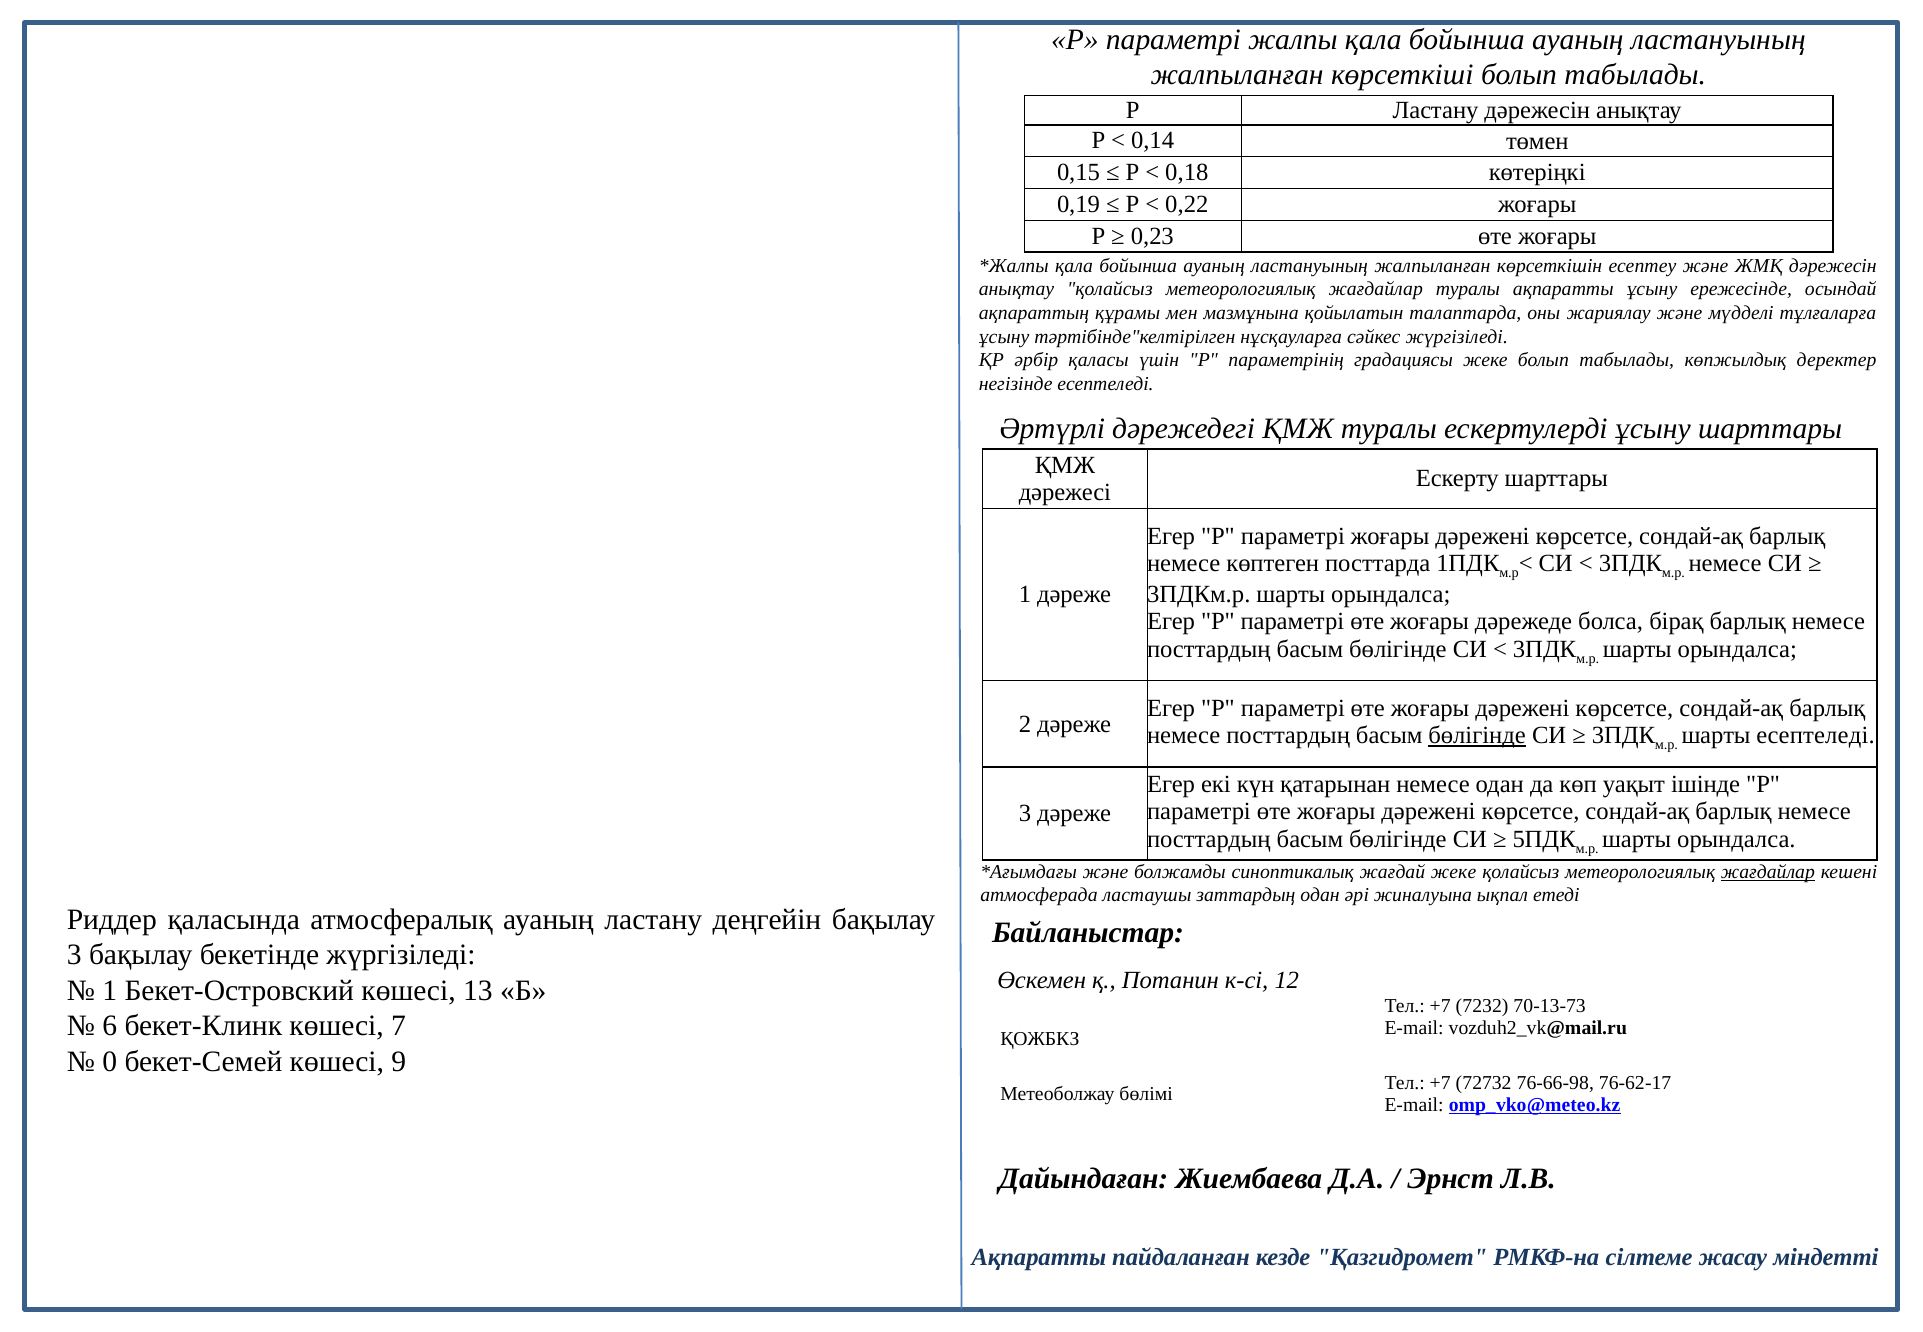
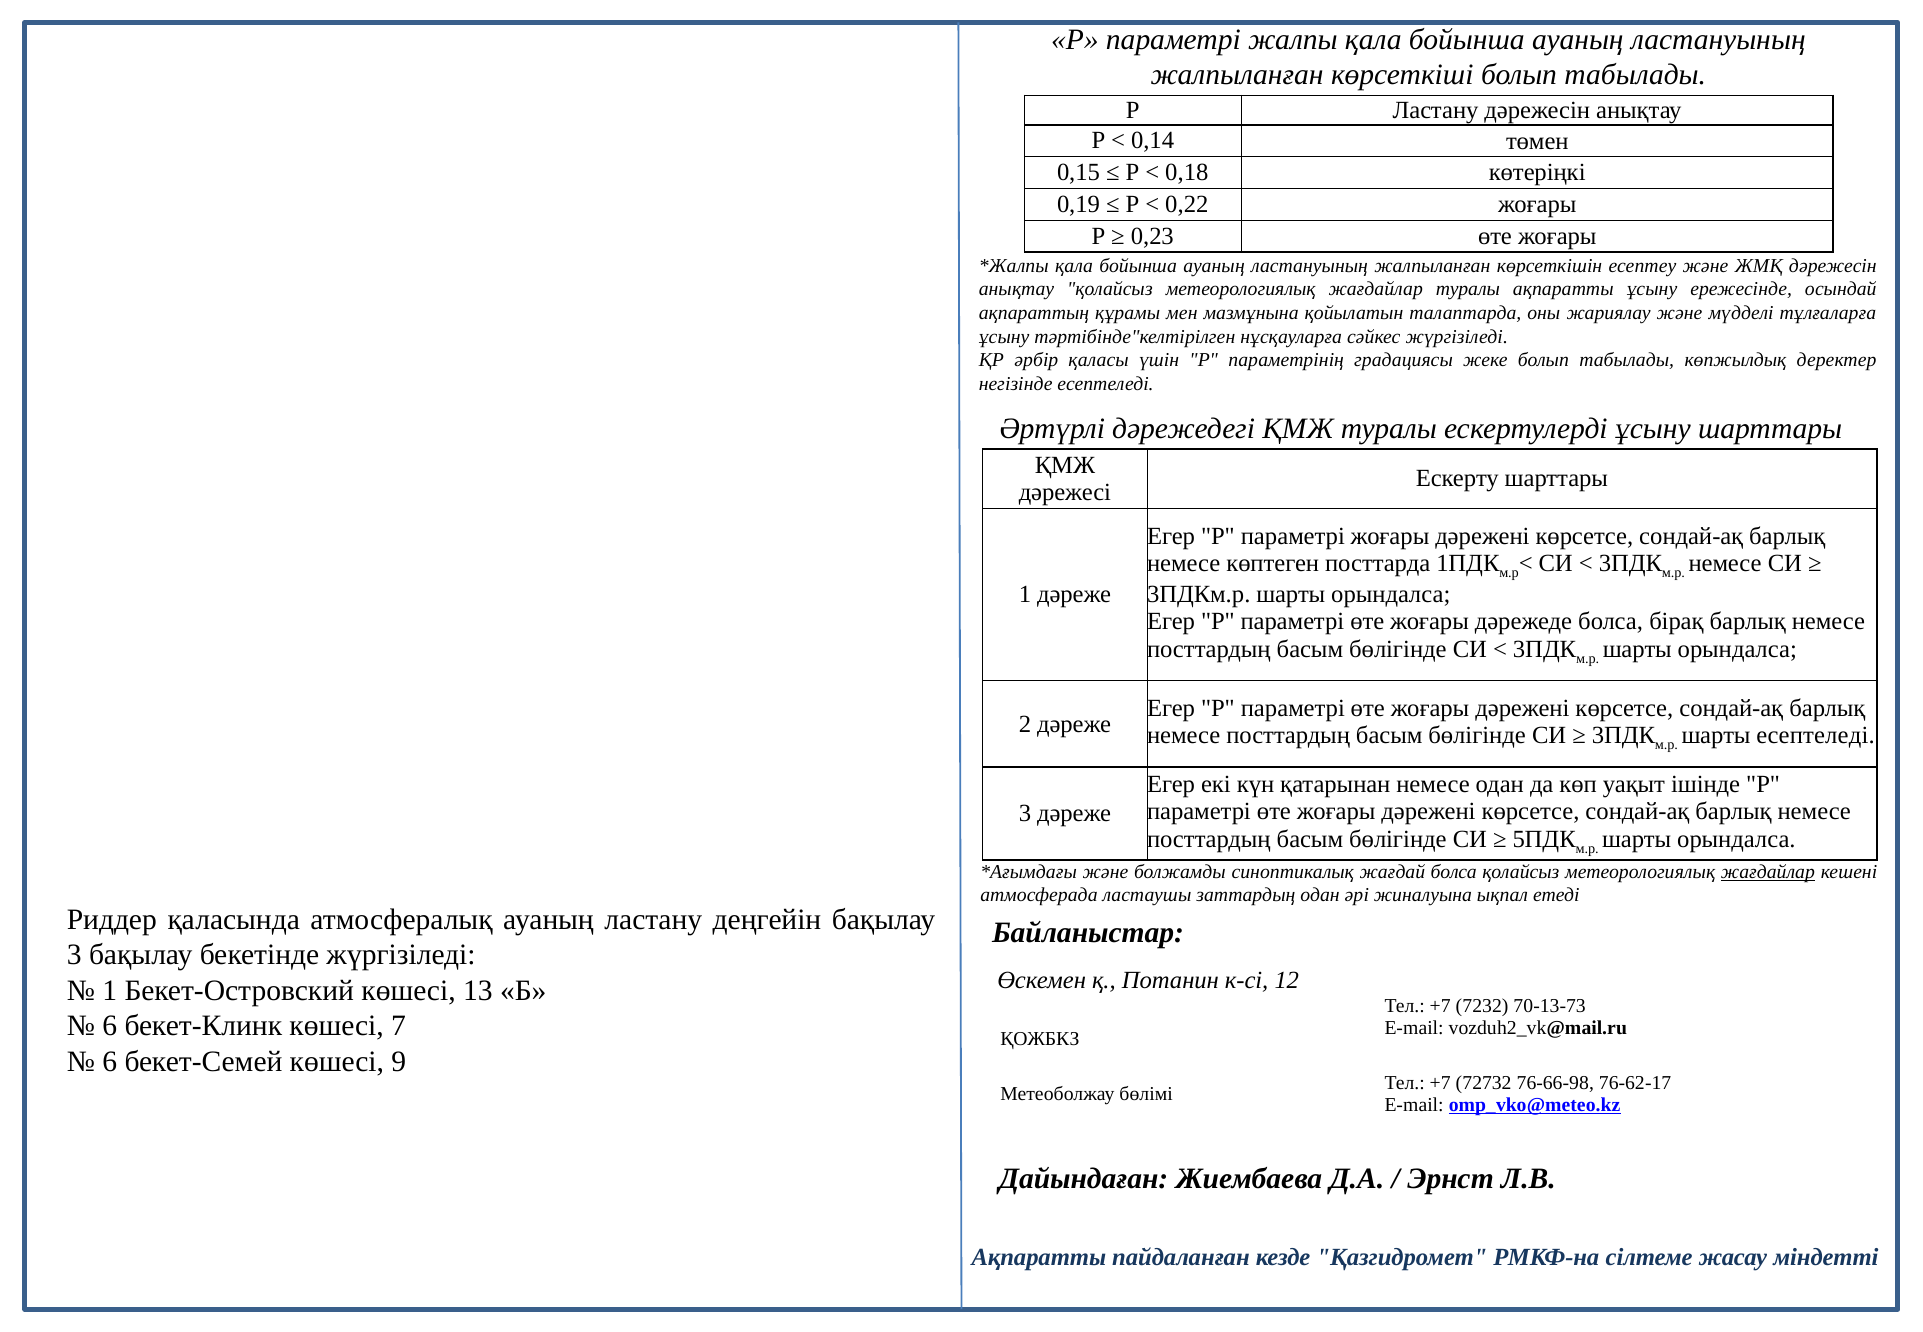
бөлігінде underline: present -> none (1477, 735)
жағдай жеке: жеке -> болса (1454, 871)
0: 0 -> 6 (110, 1061)
